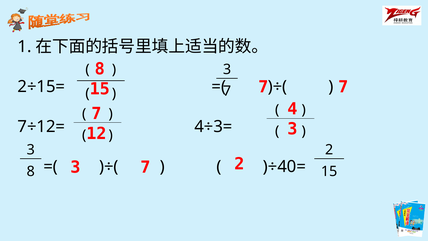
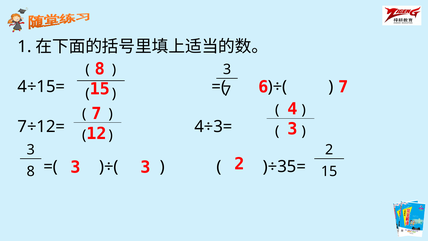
7: 7 -> 6 (263, 87)
2÷15=: 2÷15= -> 4÷15= (41, 87)
7: 7 -> 3 (145, 167)
)÷40=: )÷40= -> )÷35= (284, 167)
